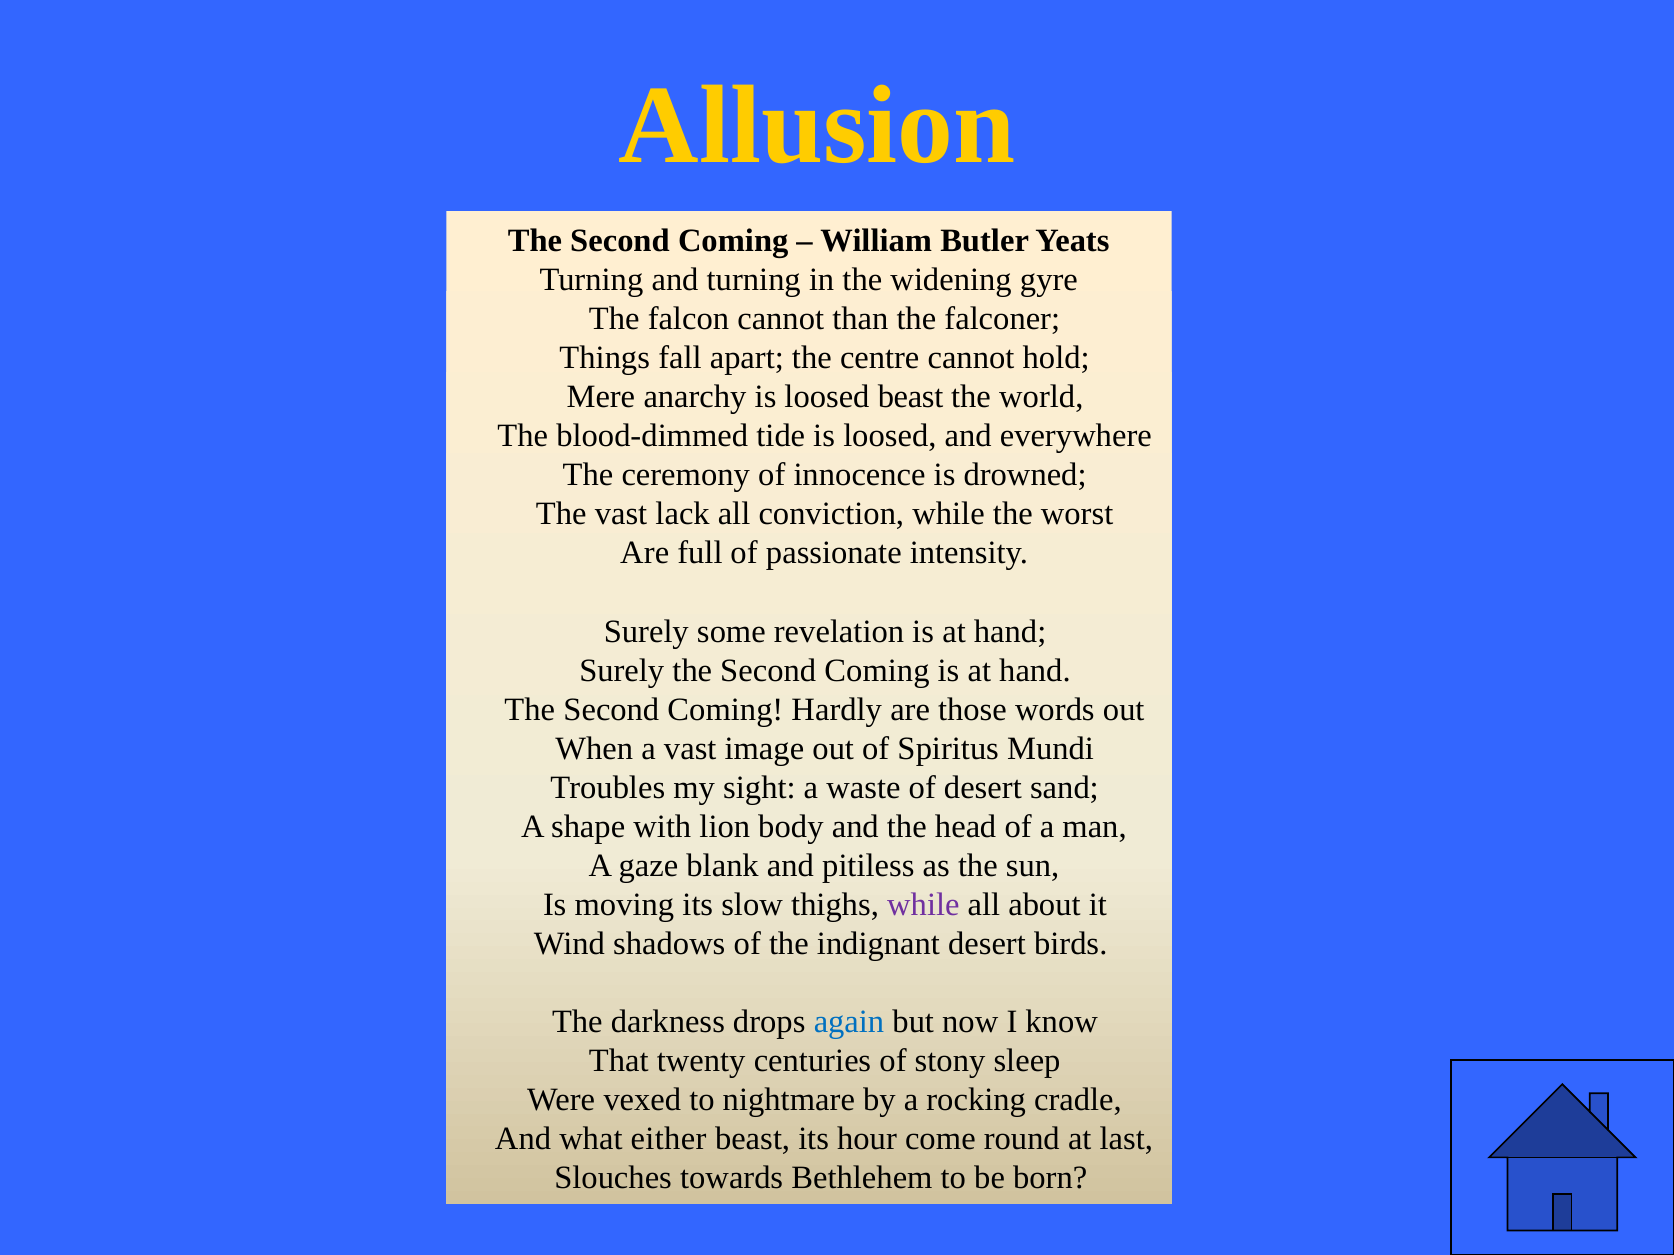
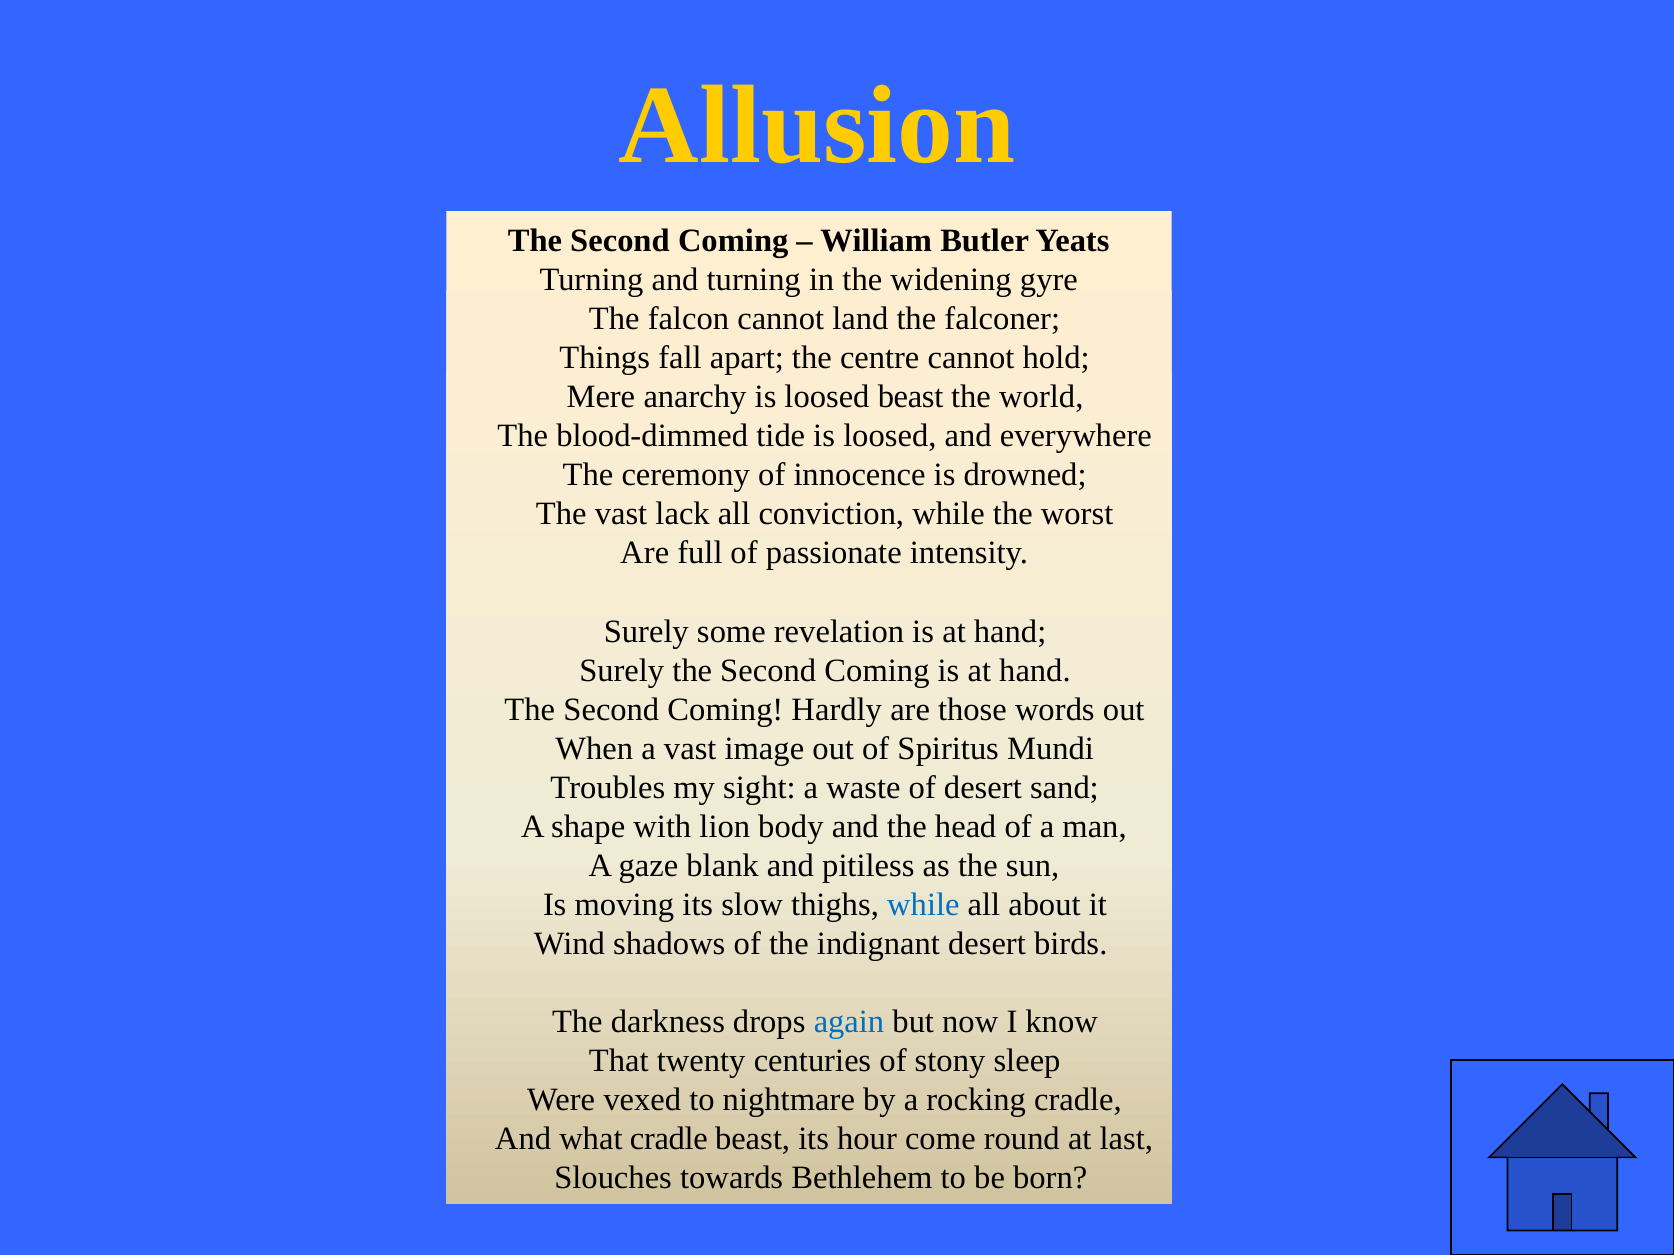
than: than -> land (860, 319)
while colour: purple -> blue (923, 905)
what either: either -> cradle (669, 1140)
